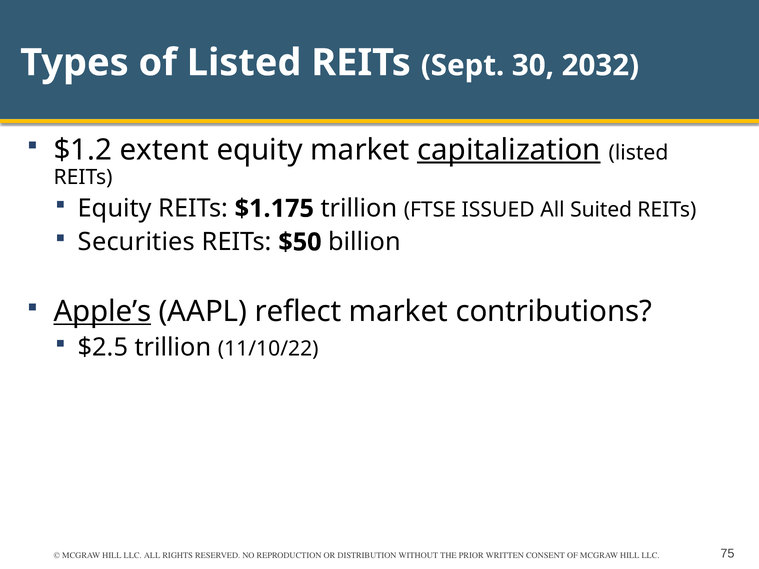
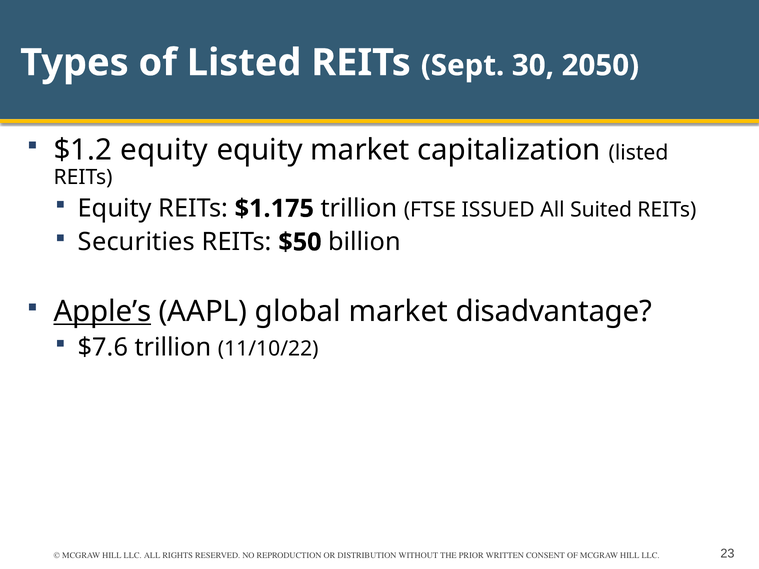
2032: 2032 -> 2050 (600, 65)
$1.2 extent: extent -> equity (164, 150)
capitalization underline: present -> none (509, 150)
reflect: reflect -> global (298, 312)
contributions: contributions -> disadvantage (554, 312)
$2.5: $2.5 -> $7.6 (103, 348)
75: 75 -> 23 (727, 554)
